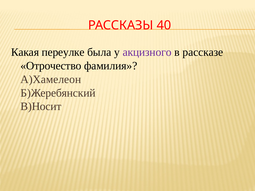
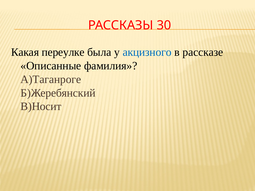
40: 40 -> 30 (164, 25)
акцизного colour: purple -> blue (147, 52)
Отрочество: Отрочество -> Описанные (51, 66)
А)Хамелеон: А)Хамелеон -> А)Таганроге (51, 79)
